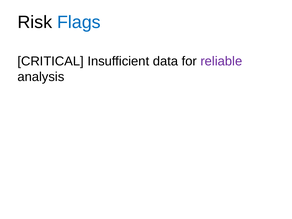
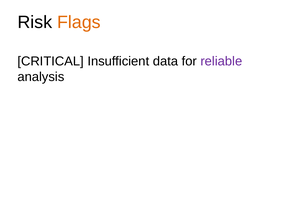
Flags colour: blue -> orange (79, 22)
